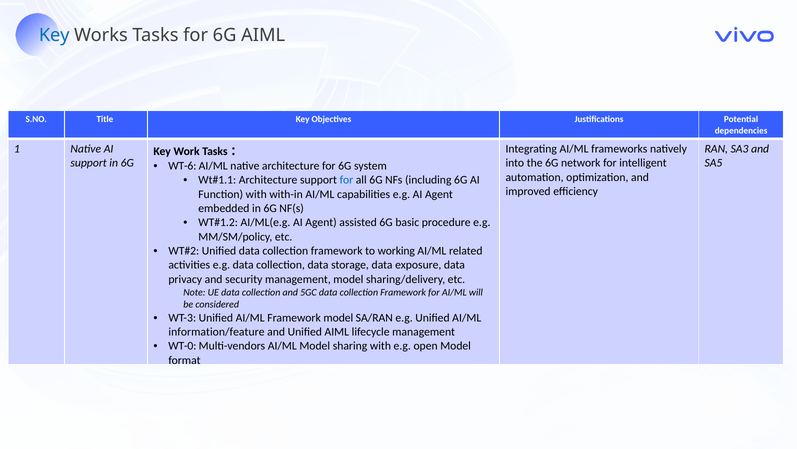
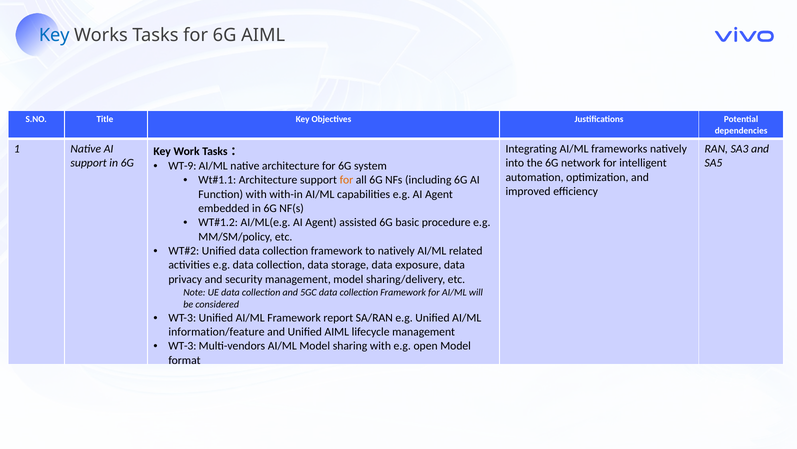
WT-6: WT-6 -> WT-9 (182, 166)
for colour: blue -> orange (346, 180)
to working: working -> natively (396, 250)
Framework model: model -> report (338, 317)
WT-0: WT-0 -> WT-3 (182, 345)
